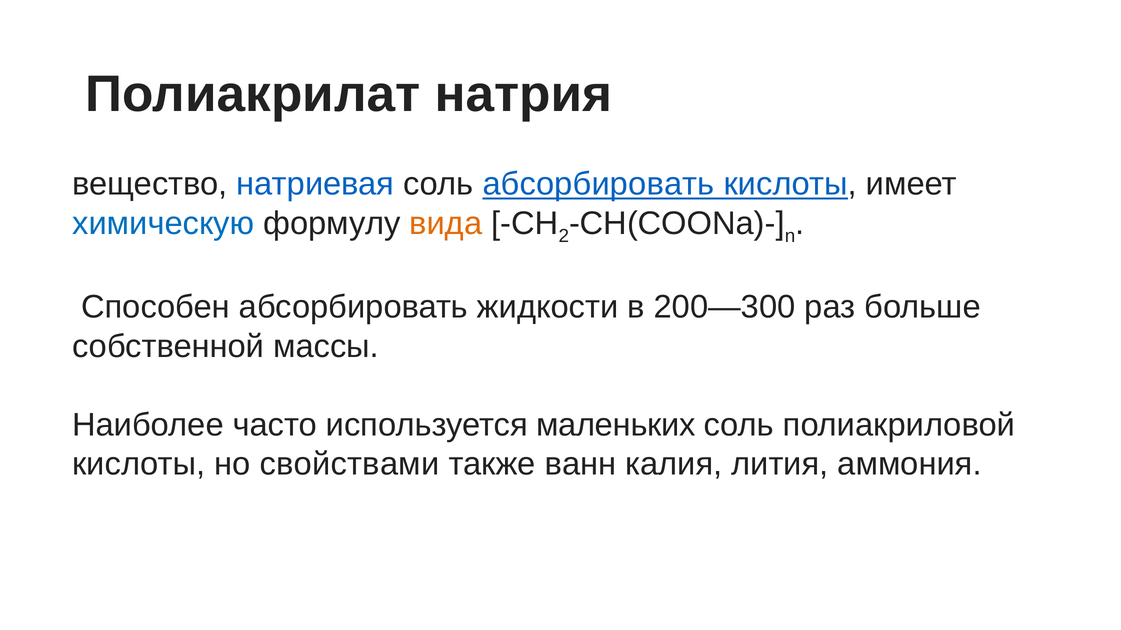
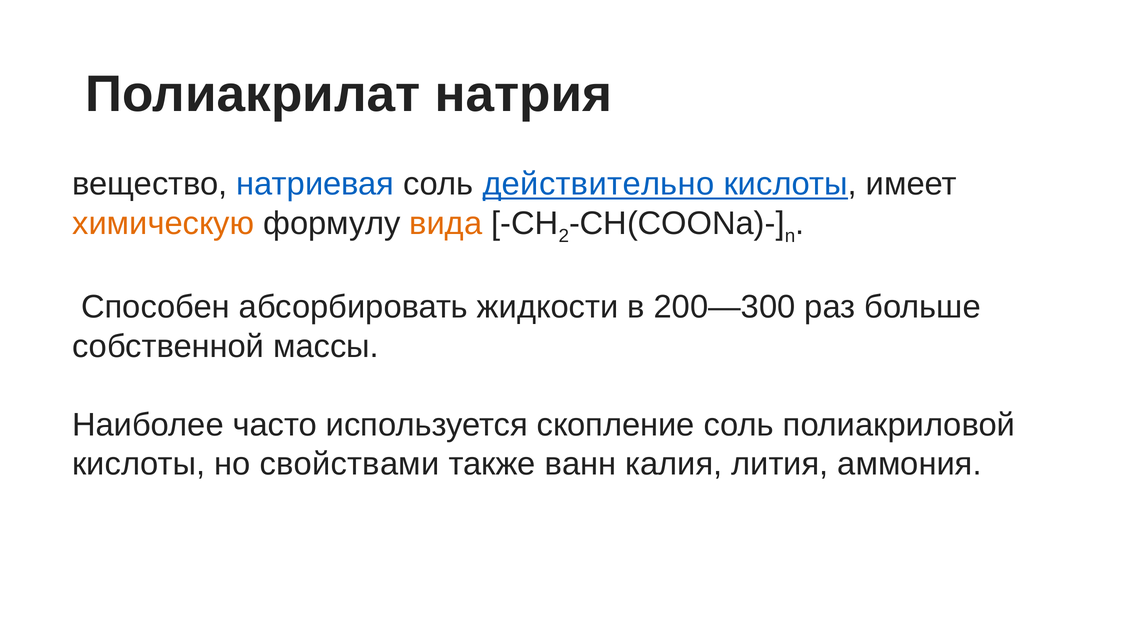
соль абсорбировать: абсорбировать -> действительно (598, 184)
химическую colour: blue -> orange (163, 224)
маленьких: маленьких -> скопление (616, 425)
